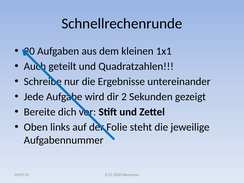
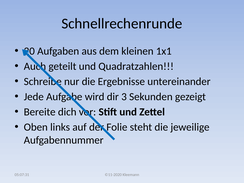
2: 2 -> 3 (124, 97)
